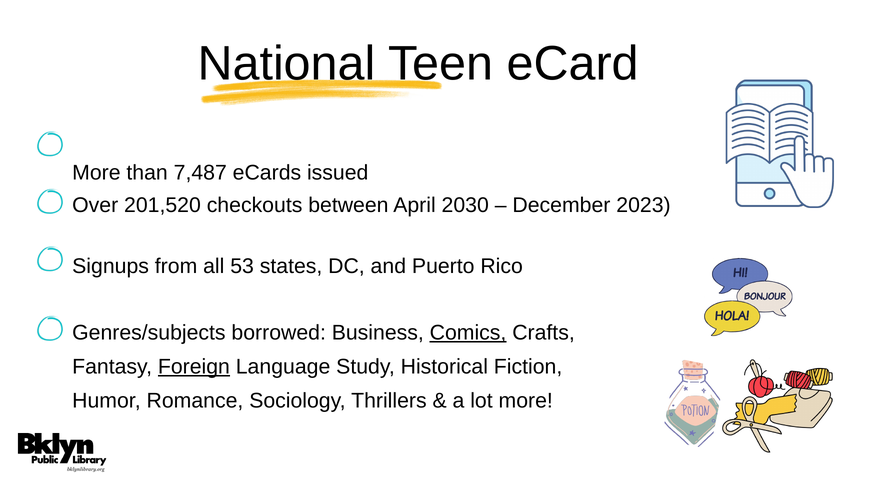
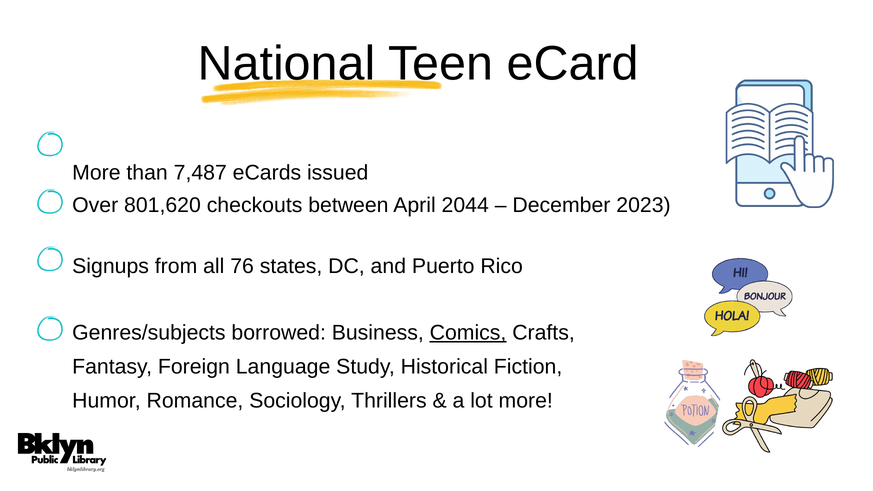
201,520: 201,520 -> 801,620 (162, 205)
2030: 2030 -> 2044 (465, 205)
53: 53 -> 76 (242, 266)
Foreign underline: present -> none (194, 367)
